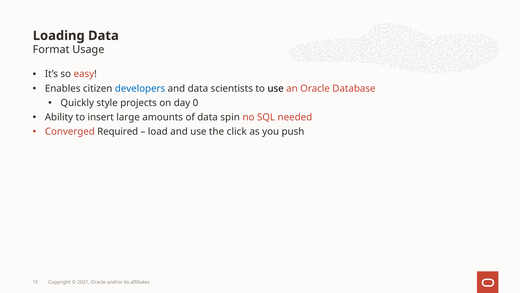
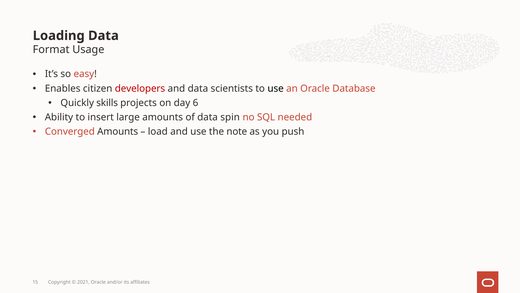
developers colour: blue -> red (140, 88)
style: style -> skills (107, 103)
0: 0 -> 6 (196, 103)
Converged Required: Required -> Amounts (118, 131)
click: click -> note (237, 131)
